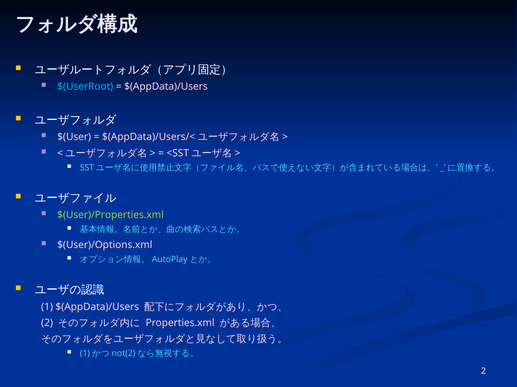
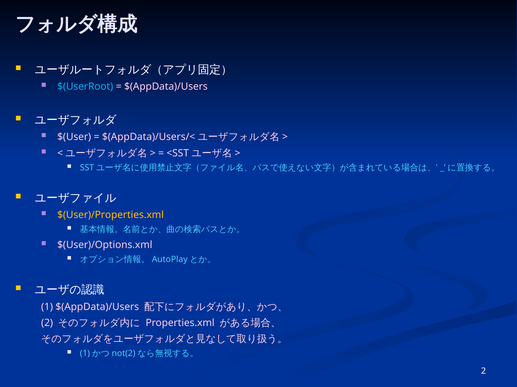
$(User)/Properties.xml colour: light green -> yellow (111, 215)
